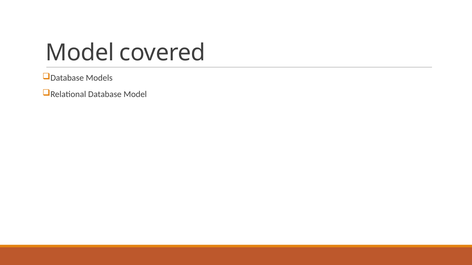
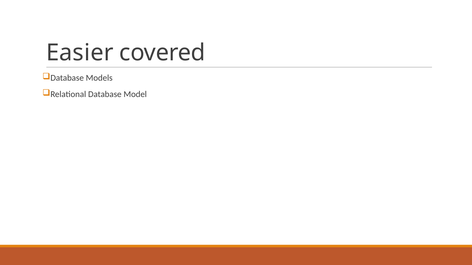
Model: Model -> Easier (80, 53)
